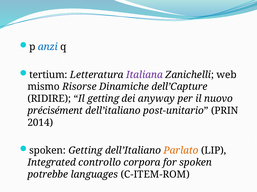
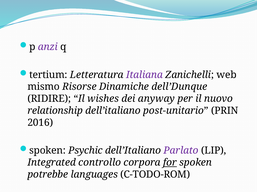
anzi colour: blue -> purple (48, 47)
dell’Capture: dell’Capture -> dell’Dunque (179, 87)
Il getting: getting -> wishes (103, 99)
précisément: précisément -> relationship (55, 111)
2014: 2014 -> 2016 (40, 123)
spoken Getting: Getting -> Psychic (86, 151)
Parlato colour: orange -> purple (181, 151)
for underline: none -> present (170, 163)
C-ITEM-ROM: C-ITEM-ROM -> C-TODO-ROM (155, 175)
